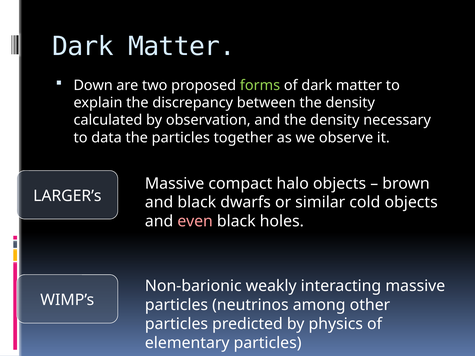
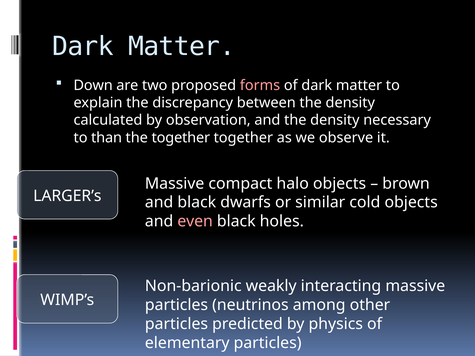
forms colour: light green -> pink (260, 85)
data: data -> than (107, 138)
the particles: particles -> together (181, 138)
